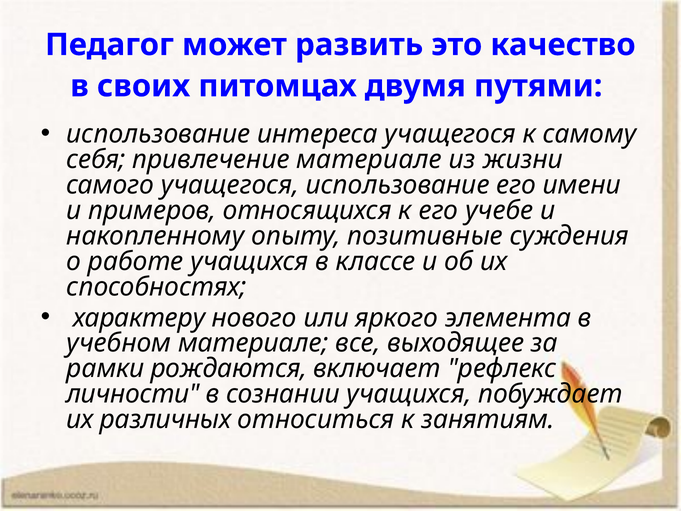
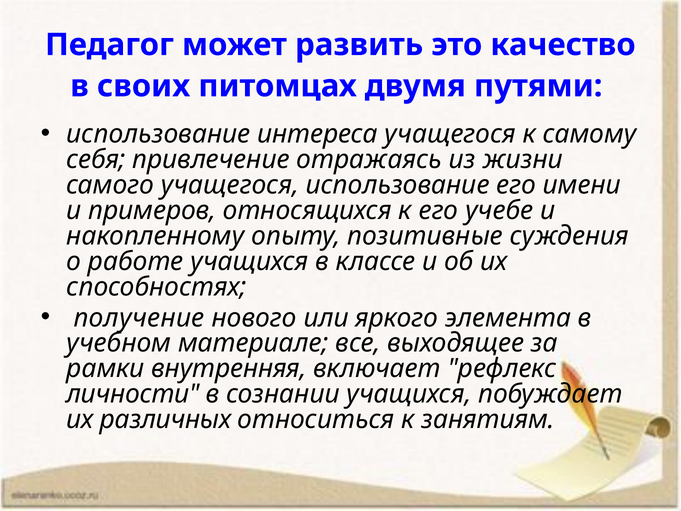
привлечение материале: материале -> отражаясь (369, 160)
характеру: характеру -> получение (139, 318)
рождаются: рождаются -> внутренняя (229, 368)
